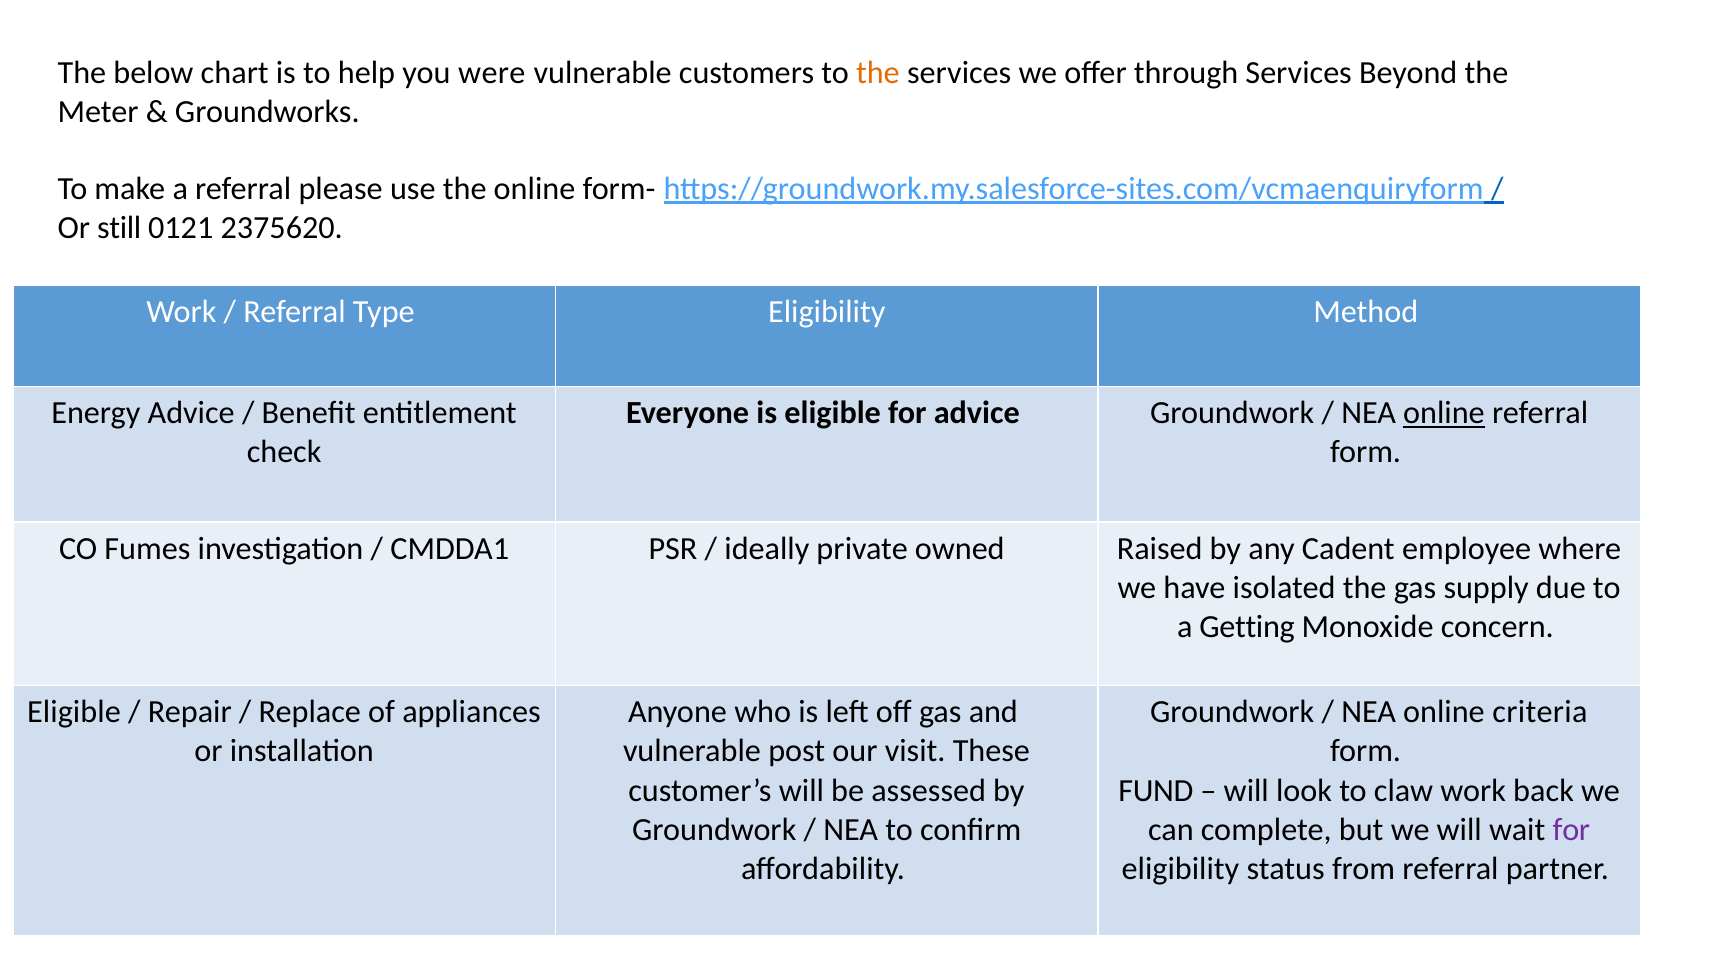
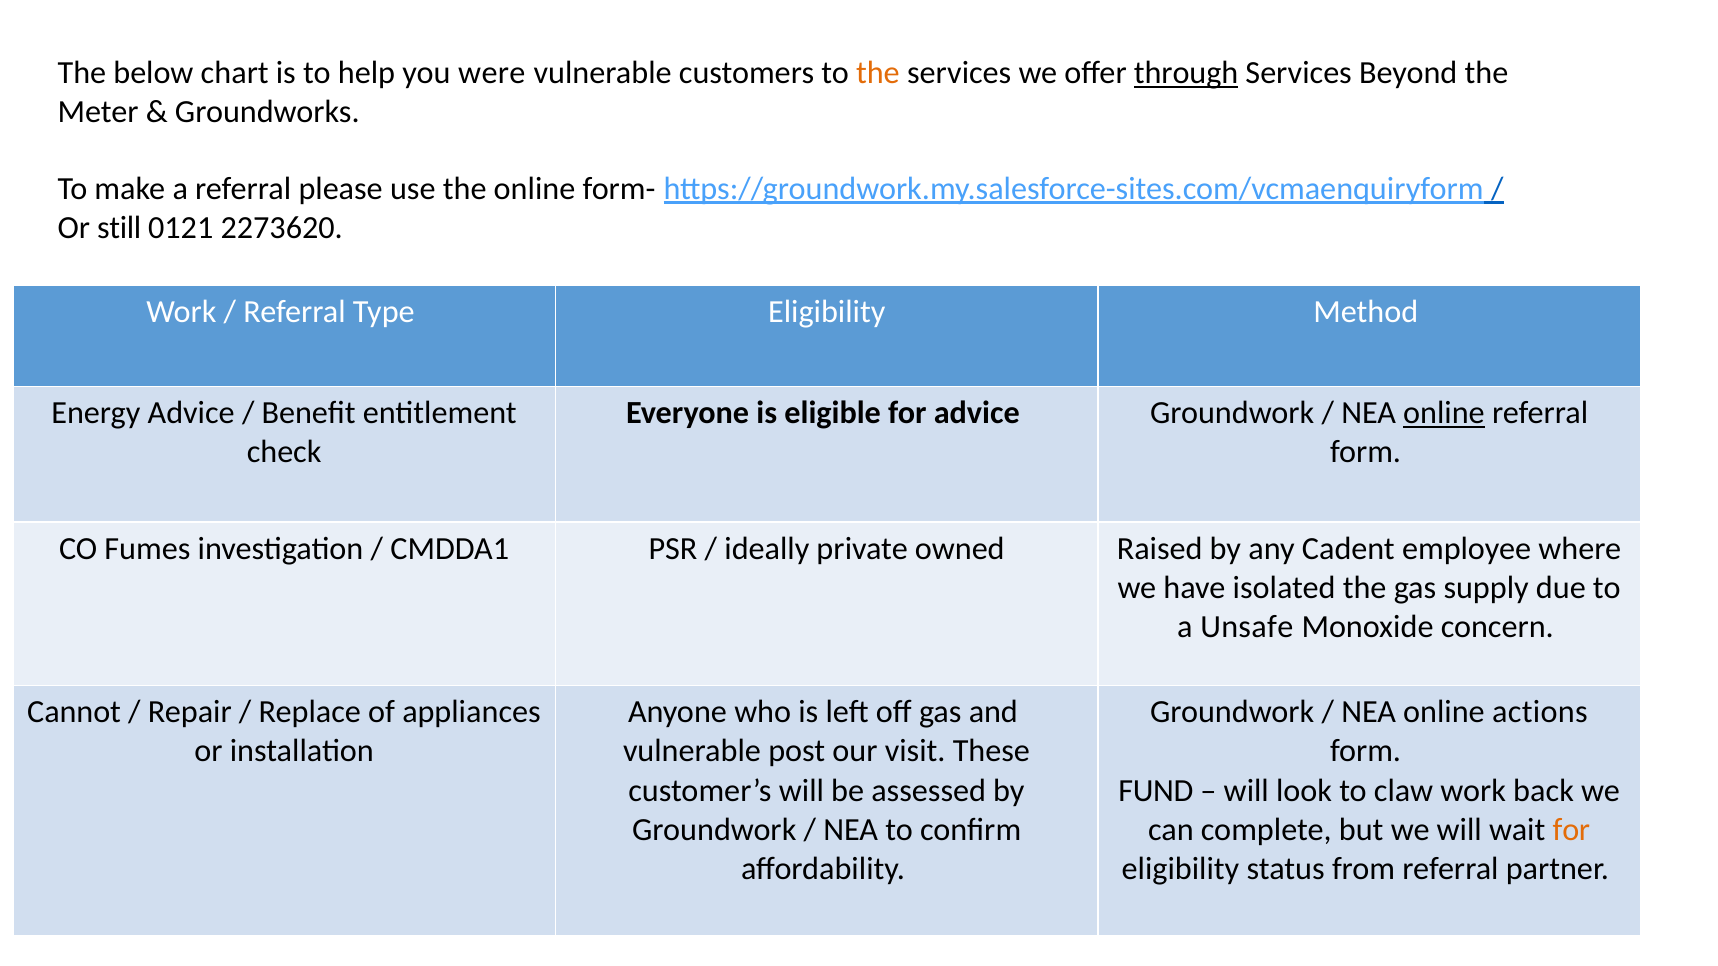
through underline: none -> present (1186, 73)
2375620: 2375620 -> 2273620 (282, 228)
Getting: Getting -> Unsafe (1247, 627)
Eligible: Eligible -> Cannot (74, 712)
criteria: criteria -> actions (1540, 712)
for colour: purple -> orange (1571, 830)
